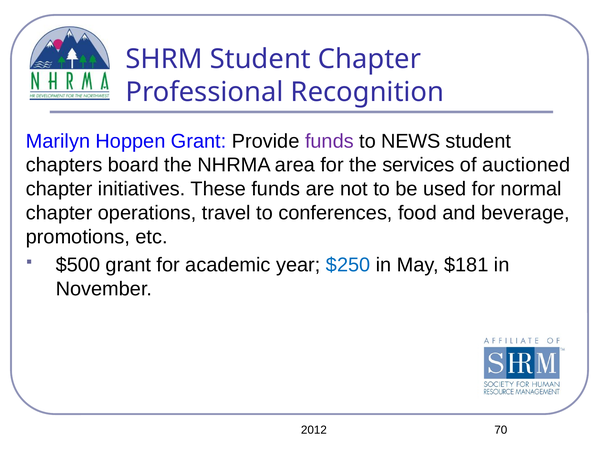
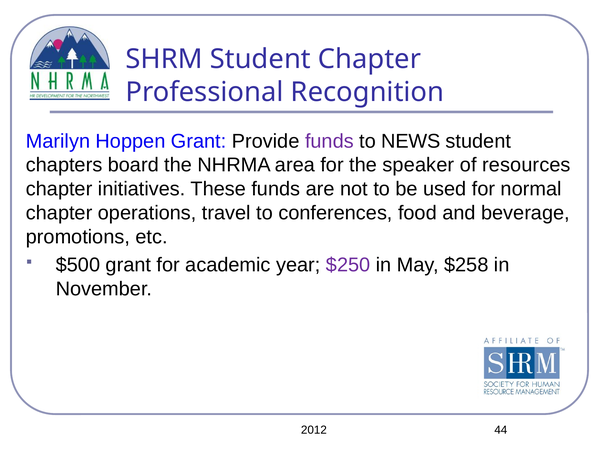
services: services -> speaker (418, 165)
auctioned: auctioned -> resources (526, 165)
$250 colour: blue -> purple (348, 265)
$181: $181 -> $258 (466, 265)
70: 70 -> 44 (501, 429)
